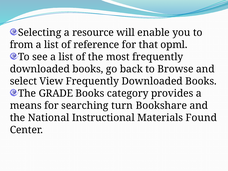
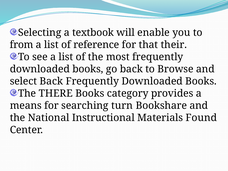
resource: resource -> textbook (93, 33)
opml: opml -> their (174, 45)
select View: View -> Back (51, 81)
GRADE: GRADE -> THERE (56, 93)
